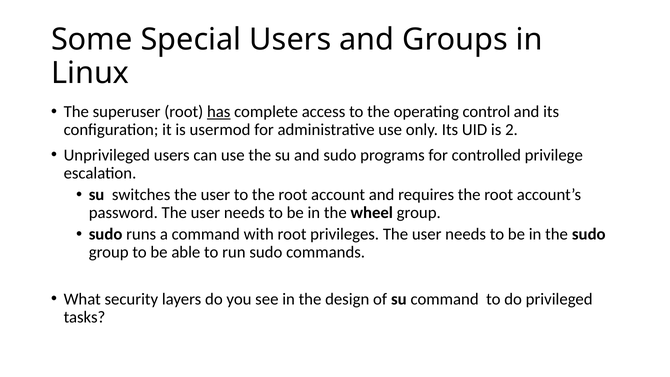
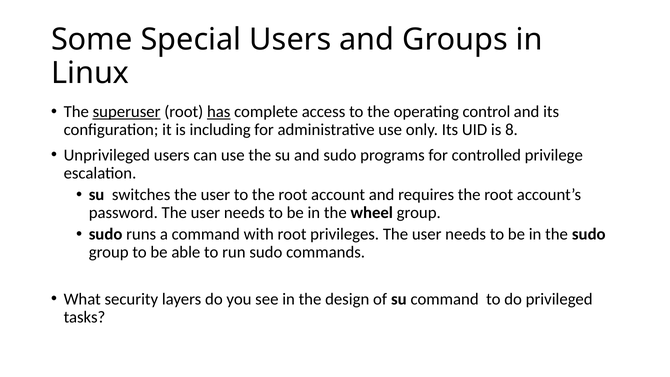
superuser underline: none -> present (127, 112)
usermod: usermod -> including (220, 130)
2: 2 -> 8 (511, 130)
